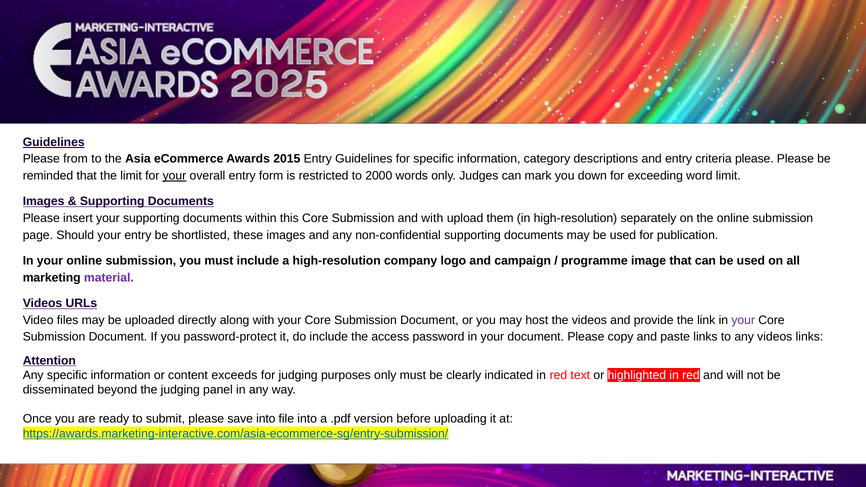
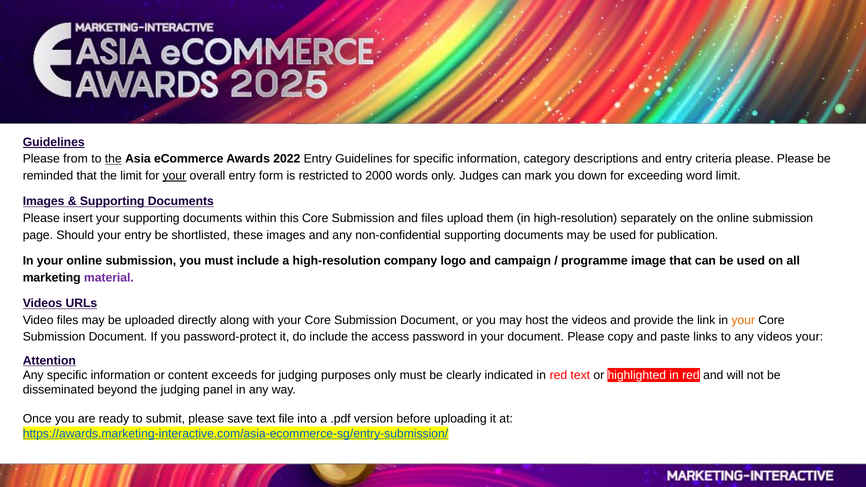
the underline: none -> present (113, 159)
2015: 2015 -> 2022 (287, 159)
and with: with -> files (432, 218)
your colour: purple -> orange (743, 320)
videos links: links -> your (809, 337)
save into: into -> text (266, 419)
